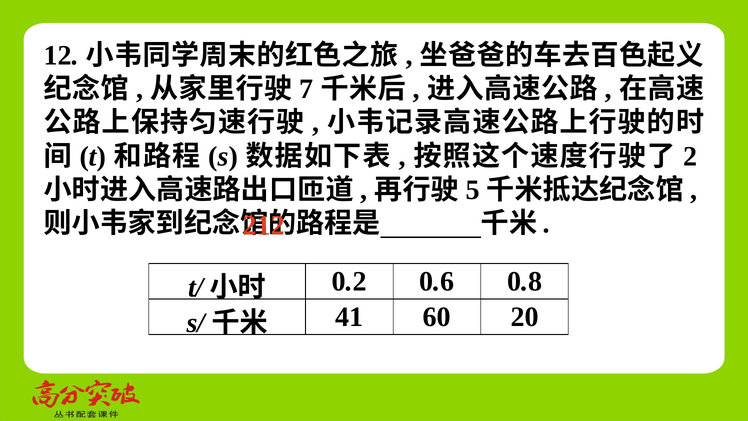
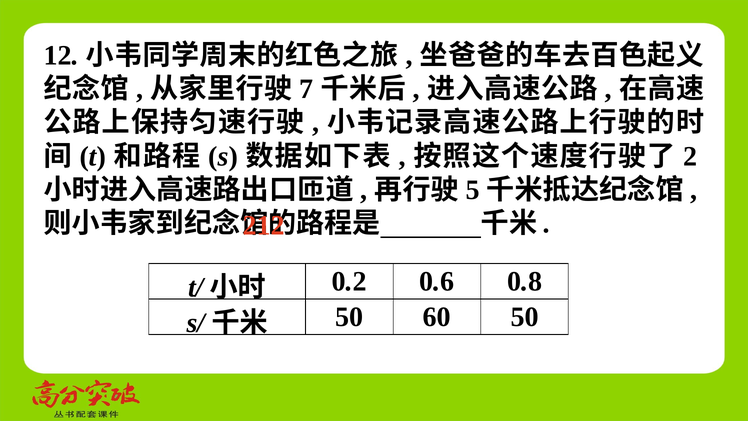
41: 41 -> 50 (349, 317)
60 20: 20 -> 50 (525, 317)
